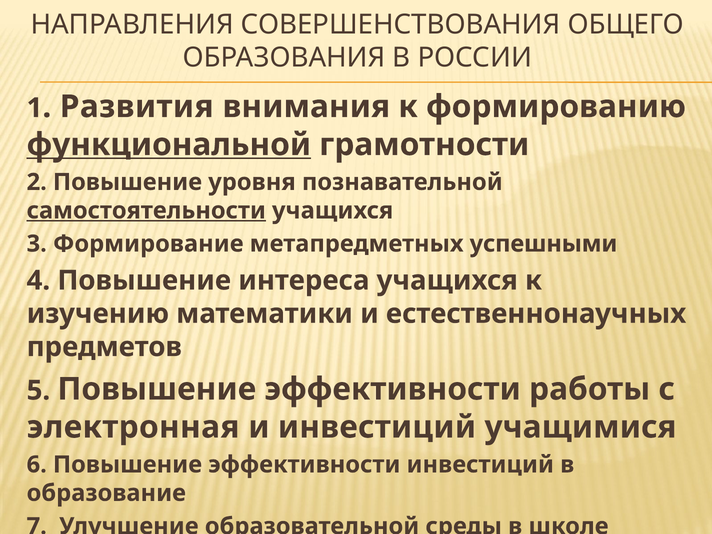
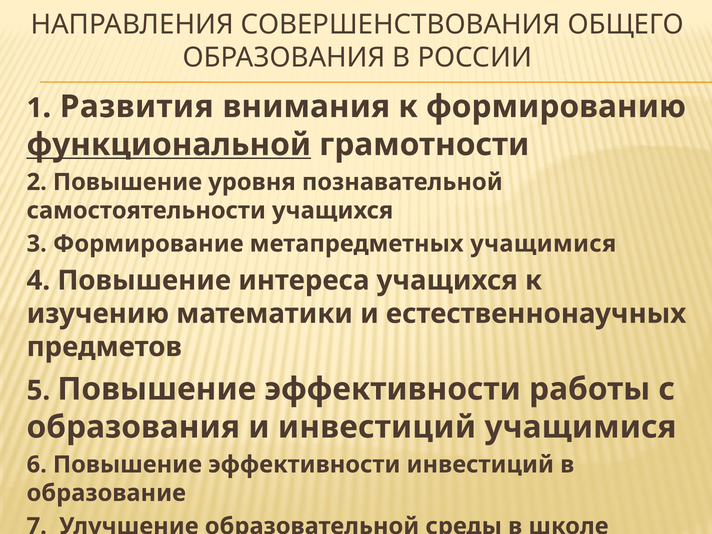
самостоятельности underline: present -> none (146, 211)
метапредметных успешными: успешными -> учащимися (543, 244)
электронная: электронная -> образования (133, 427)
